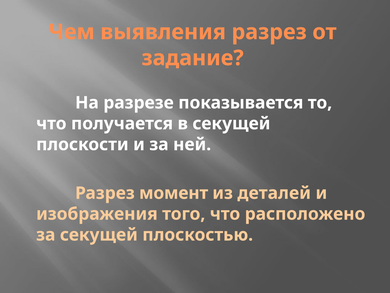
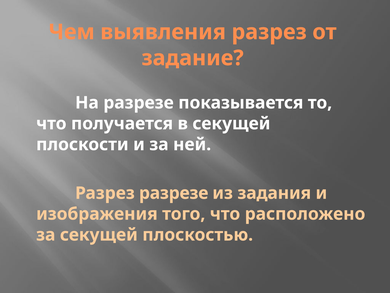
Разрез момент: момент -> разрезе (174, 193)
деталей: деталей -> задания (274, 193)
